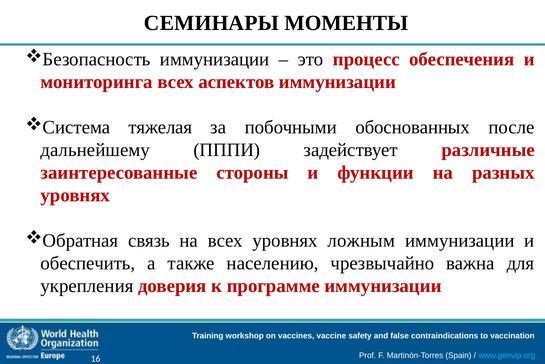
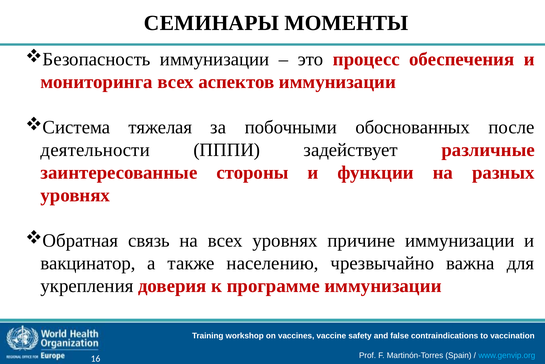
дальнейшему: дальнейшему -> деятельности (95, 150)
ложным: ложным -> причине (361, 240)
обеспечить: обеспечить -> вакцинатор (88, 263)
